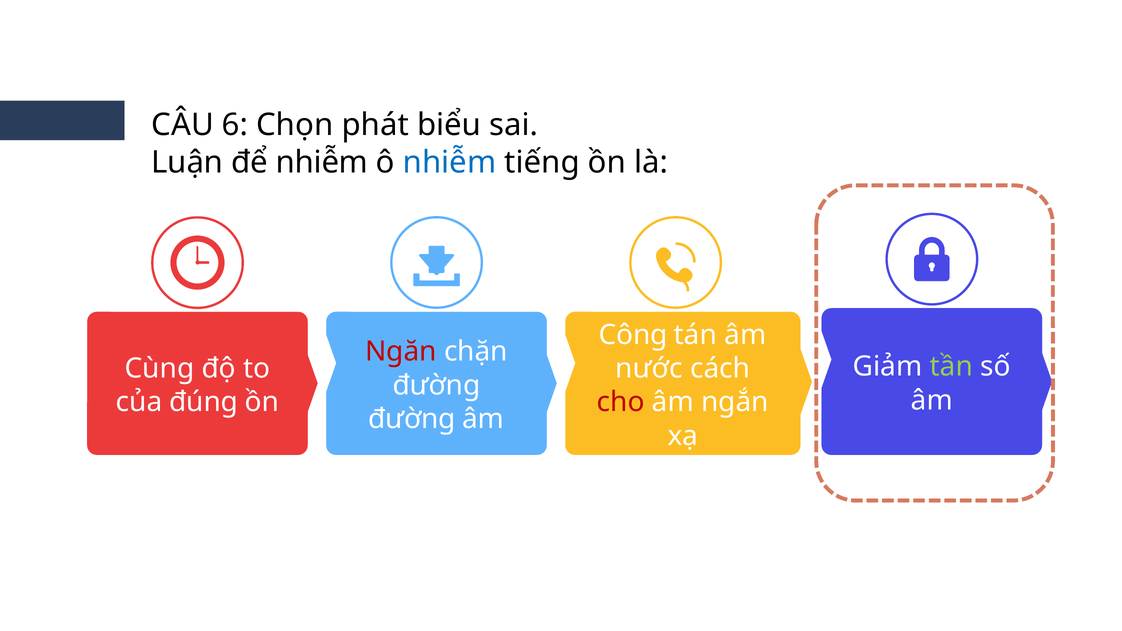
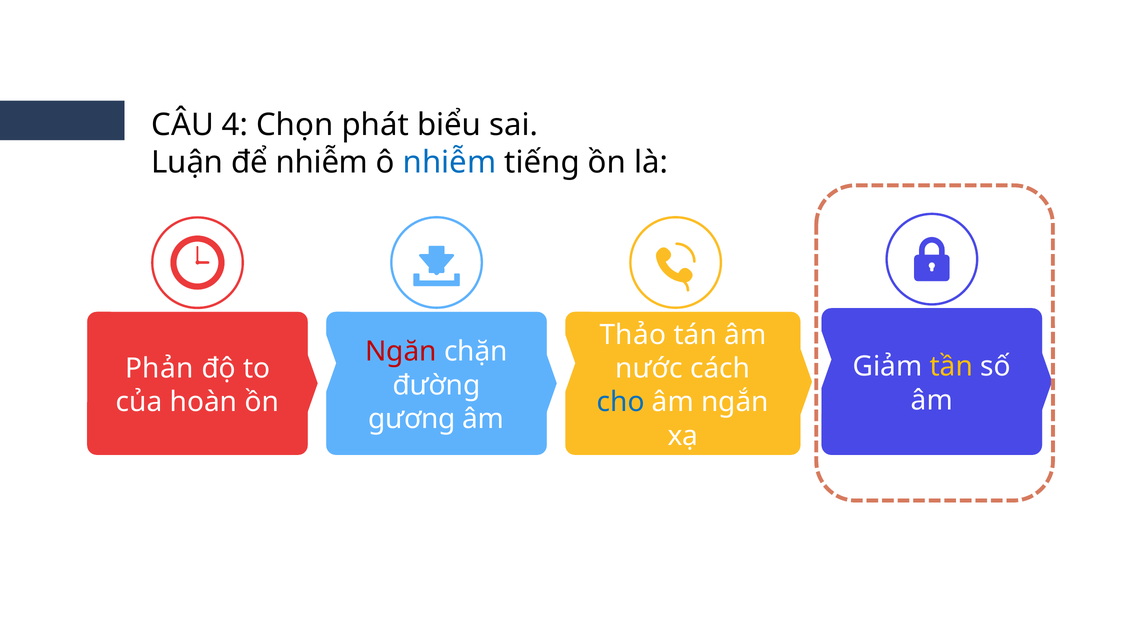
6: 6 -> 4 (235, 125)
Công: Công -> Thảo (633, 335)
tần colour: light green -> yellow (951, 367)
Cùng: Cùng -> Phản (159, 369)
đúng: đúng -> hoàn (203, 402)
cho colour: red -> blue (621, 402)
đường: đường -> gương (412, 419)
